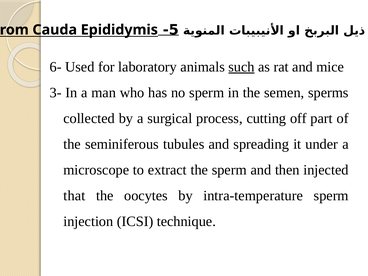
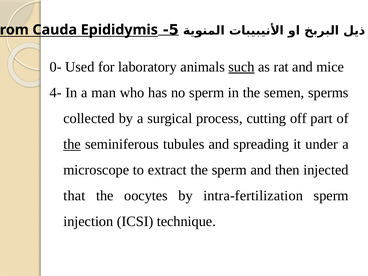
6-: 6- -> 0- (56, 67)
3-: 3- -> 4- (56, 93)
the underline: none -> present (72, 144)
intra-temperature: intra-temperature -> intra-fertilization (253, 196)
